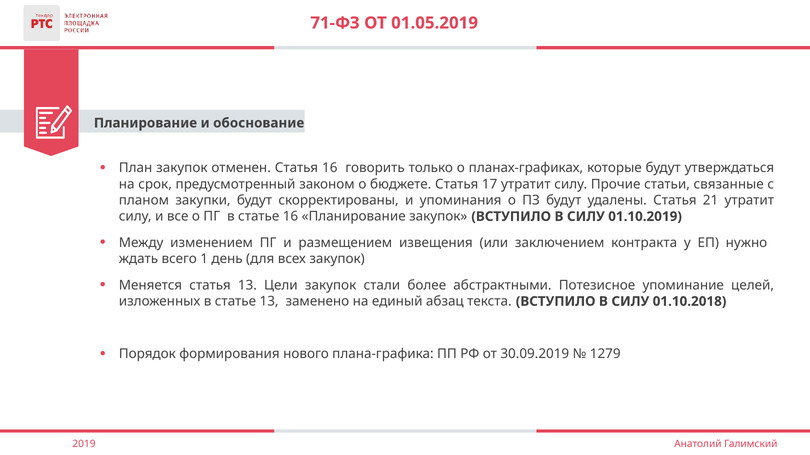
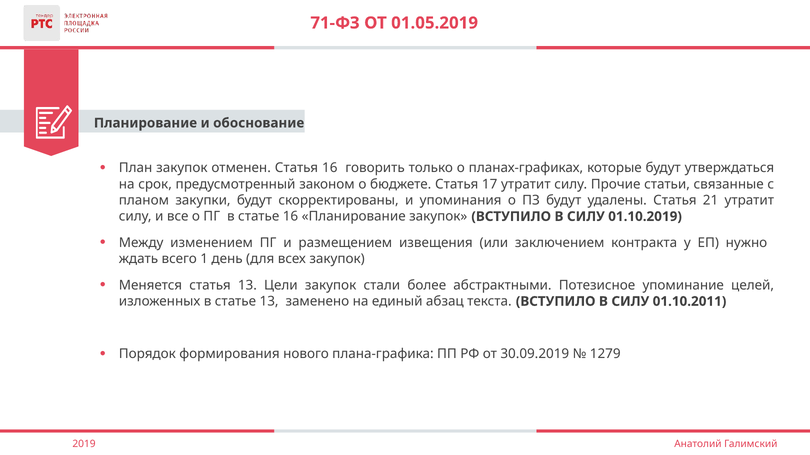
01.10.2018: 01.10.2018 -> 01.10.2011 (690, 302)
